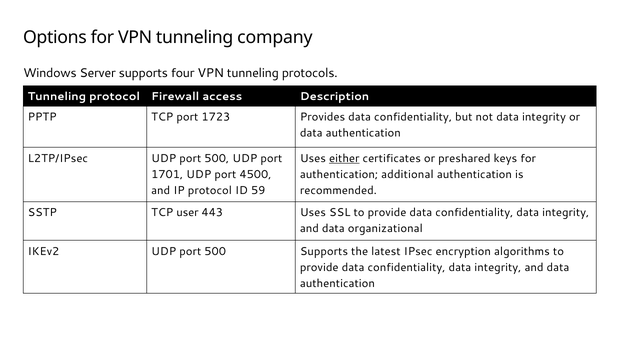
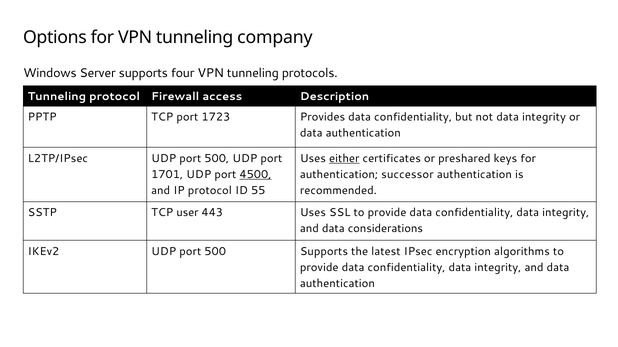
4500 underline: none -> present (255, 175)
additional: additional -> successor (407, 175)
59: 59 -> 55 (258, 191)
organizational: organizational -> considerations (385, 229)
